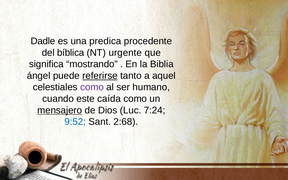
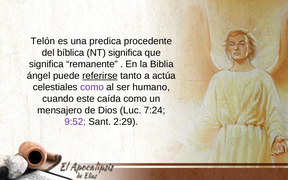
Dadle: Dadle -> Telón (43, 41)
NT urgente: urgente -> significa (125, 53)
mostrando: mostrando -> remanente (92, 64)
aquel: aquel -> actúa (164, 76)
mensajero underline: present -> none (60, 110)
9:52 colour: blue -> purple (75, 122)
2:68: 2:68 -> 2:29 (126, 122)
